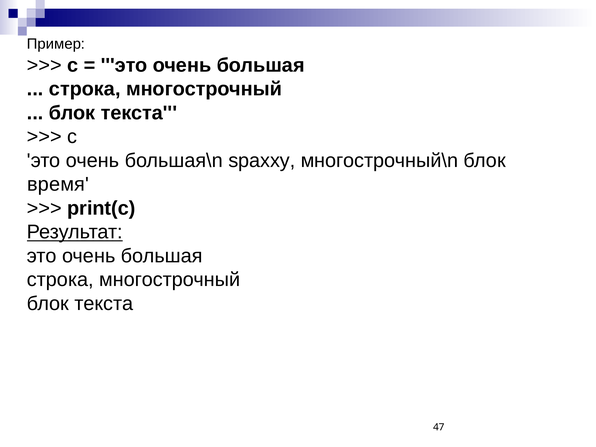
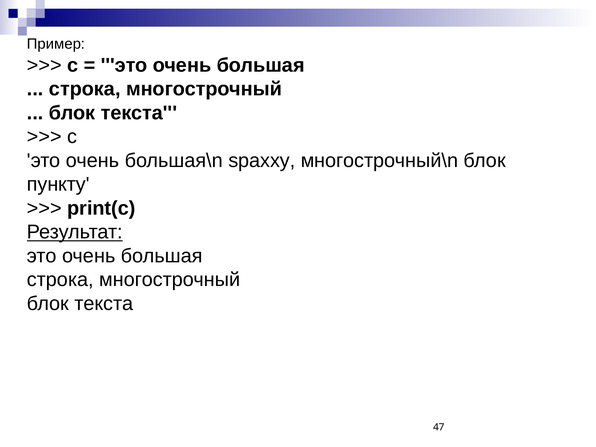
время: время -> пункту (58, 184)
